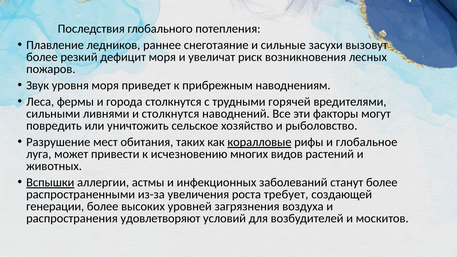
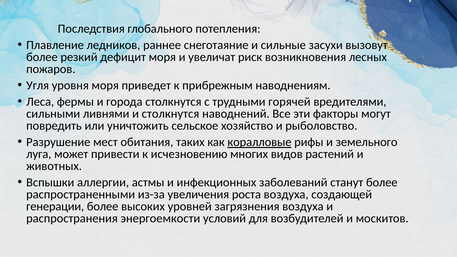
Звук: Звук -> Угля (38, 86)
глобальное: глобальное -> земельного (367, 142)
Вспышки underline: present -> none (50, 183)
роста требует: требует -> воздуха (286, 195)
удовлетворяют: удовлетворяют -> энергоемкости (160, 219)
